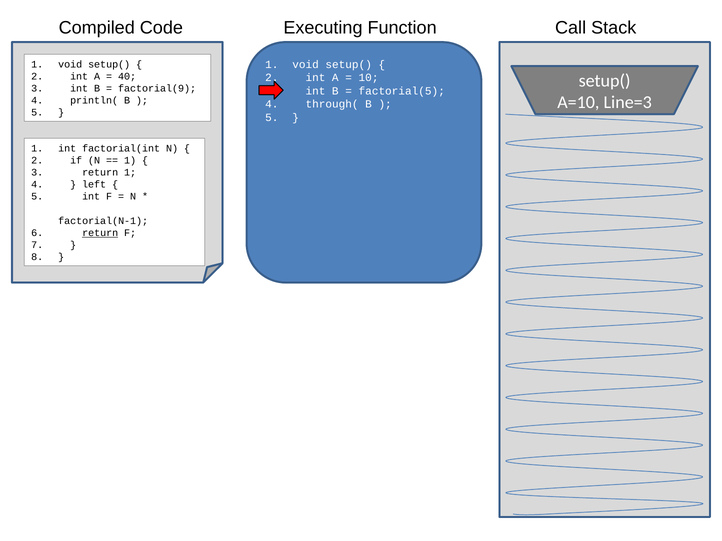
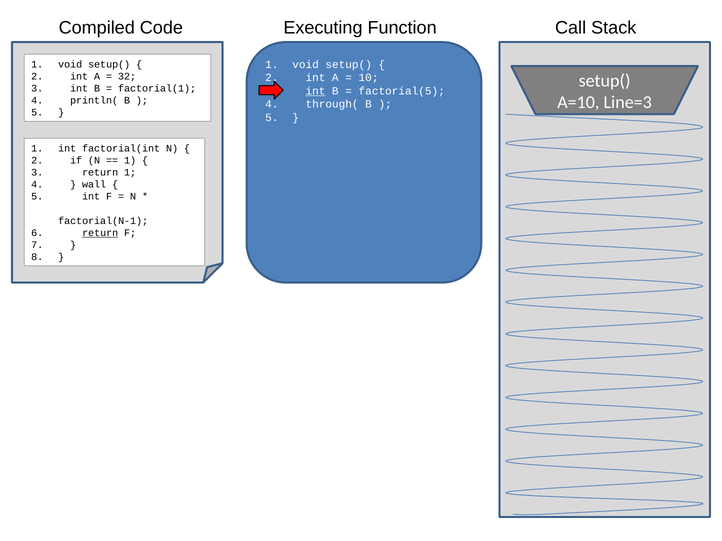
40: 40 -> 32 (127, 76)
factorial(9: factorial(9 -> factorial(1 (157, 89)
int underline: none -> present (315, 91)
left: left -> wall (94, 185)
